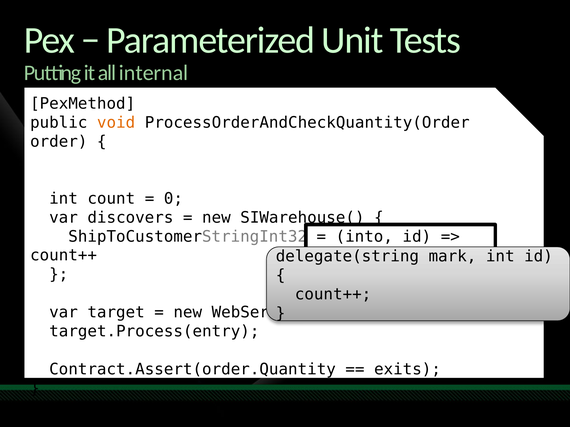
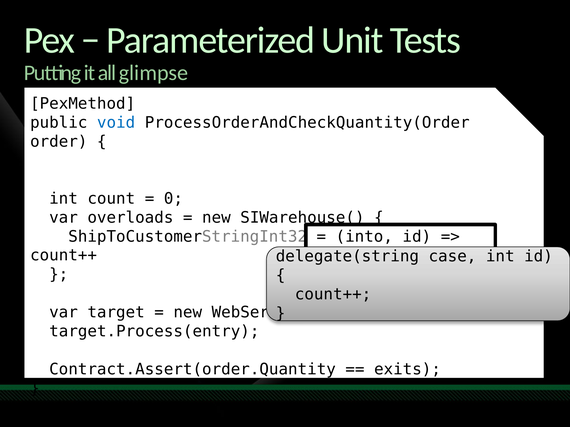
internal: internal -> glimpse (154, 73)
void colour: orange -> blue (116, 123)
discovers: discovers -> overloads (130, 218)
mark: mark -> case (452, 257)
